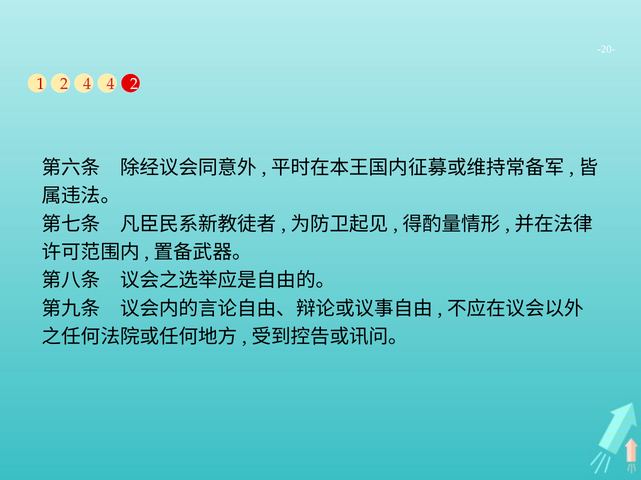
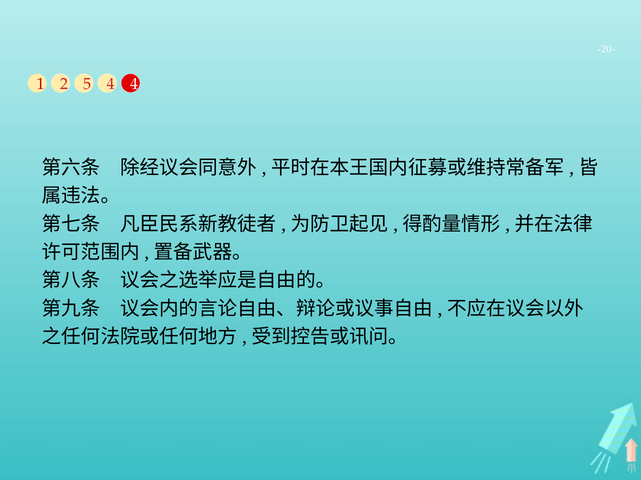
2 4: 4 -> 5 (87, 84)
4 2: 2 -> 4 (134, 84)
